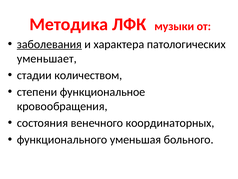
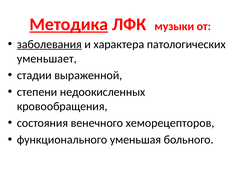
Методика underline: none -> present (69, 24)
количеством: количеством -> выраженной (88, 75)
функциональное: функциональное -> недоокисленных (103, 92)
координаторных: координаторных -> хеморецепторов (170, 123)
